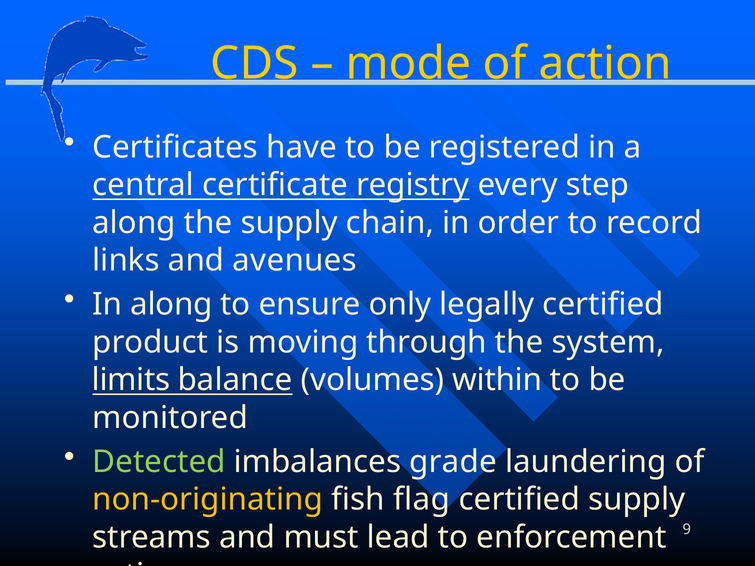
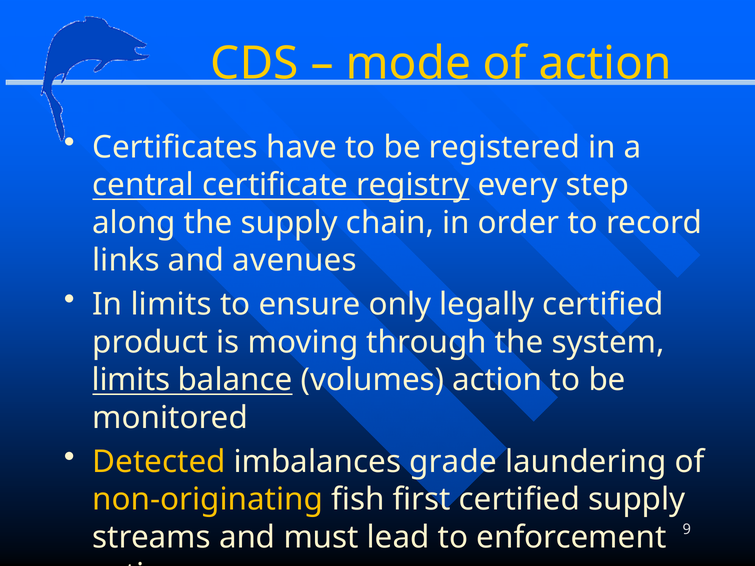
In along: along -> limits (171, 305)
volumes within: within -> action (497, 380)
Detected colour: light green -> yellow (159, 462)
flag: flag -> first (422, 500)
